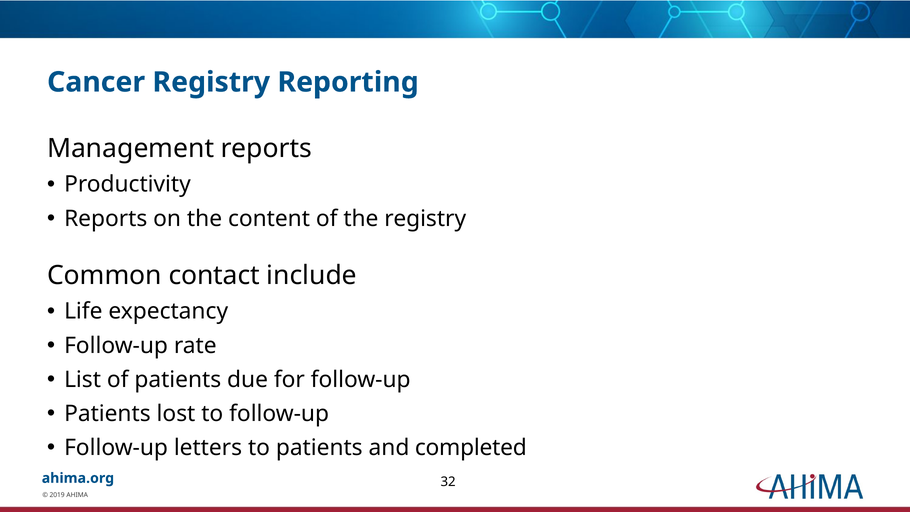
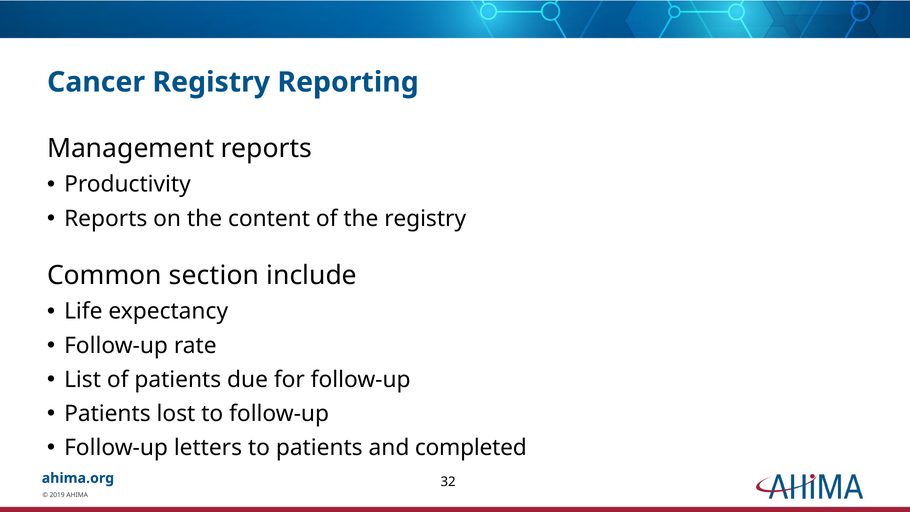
contact: contact -> section (214, 275)
